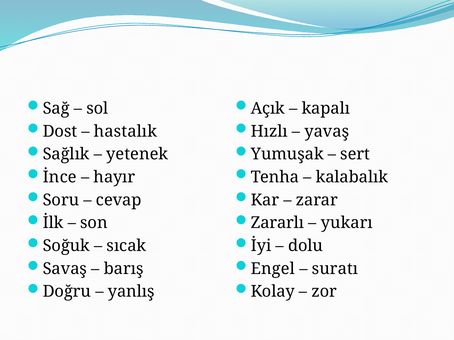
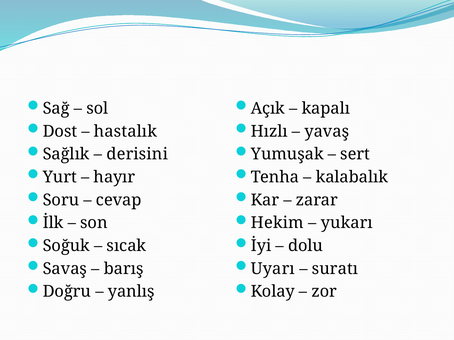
yetenek: yetenek -> derisini (137, 154)
İnce: İnce -> Yurt (60, 177)
Zararlı: Zararlı -> Hekim (277, 223)
Engel: Engel -> Uyarı (273, 269)
